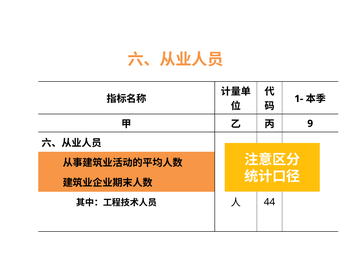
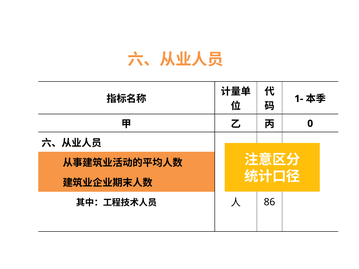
9: 9 -> 0 (310, 124)
44: 44 -> 86 (269, 202)
